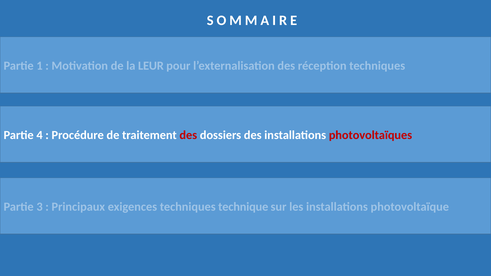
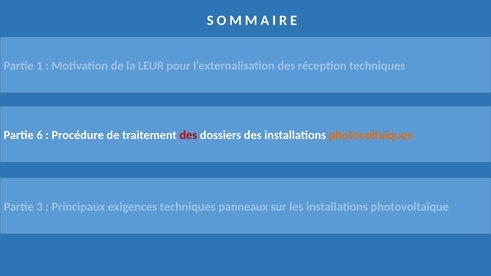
4: 4 -> 6 (40, 135)
photovoltaïques colour: red -> orange (370, 135)
technique: technique -> panneaux (243, 207)
